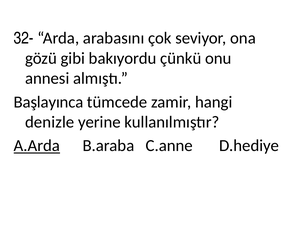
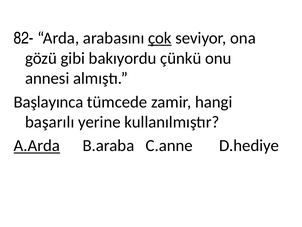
32-: 32- -> 82- (24, 38)
çok underline: none -> present (160, 38)
denizle: denizle -> başarılı (50, 122)
